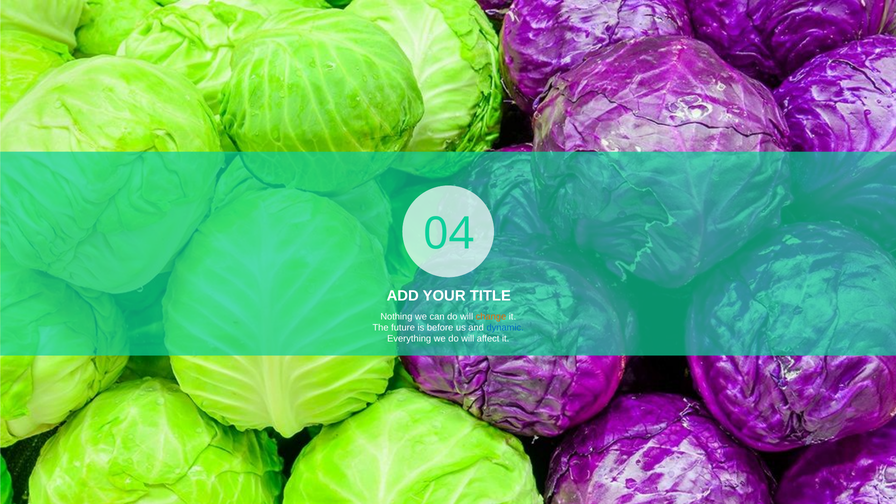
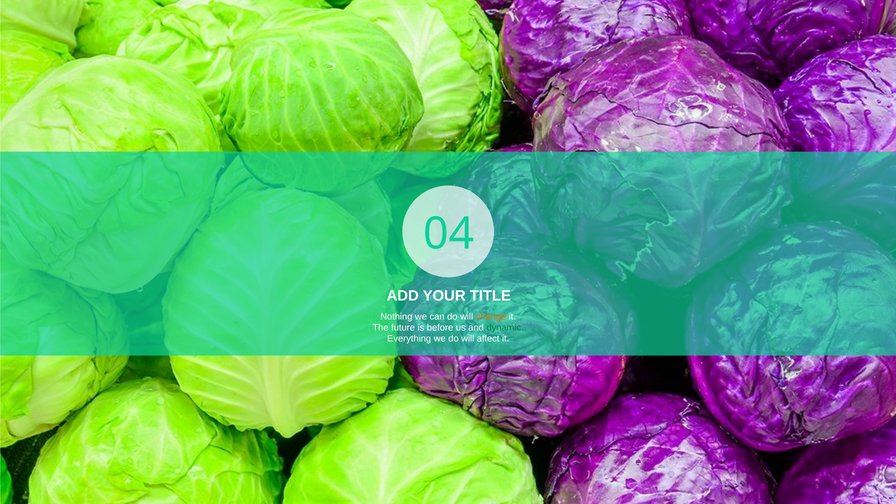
dynamic colour: blue -> green (505, 328)
